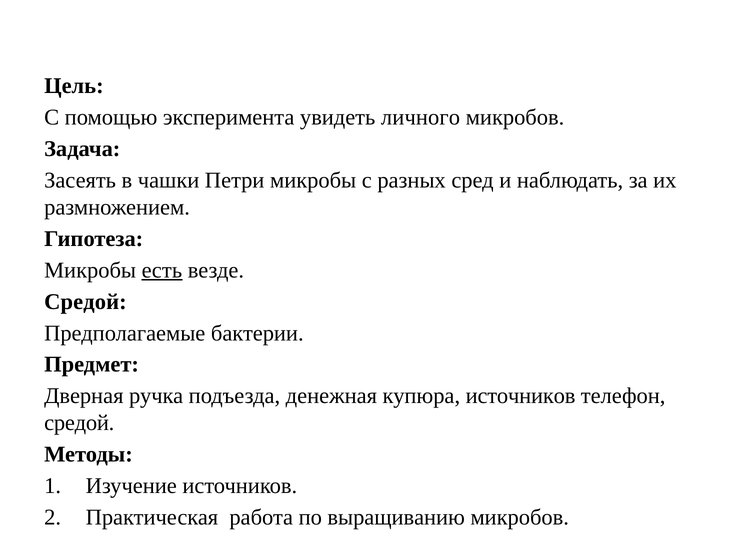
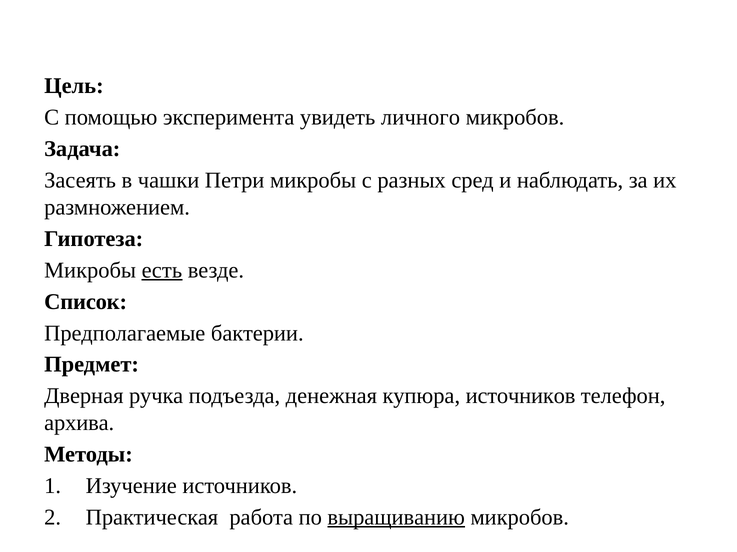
Средой: Средой -> Список (86, 302)
средой: средой -> архива (79, 423)
выращиванию underline: none -> present (396, 518)
